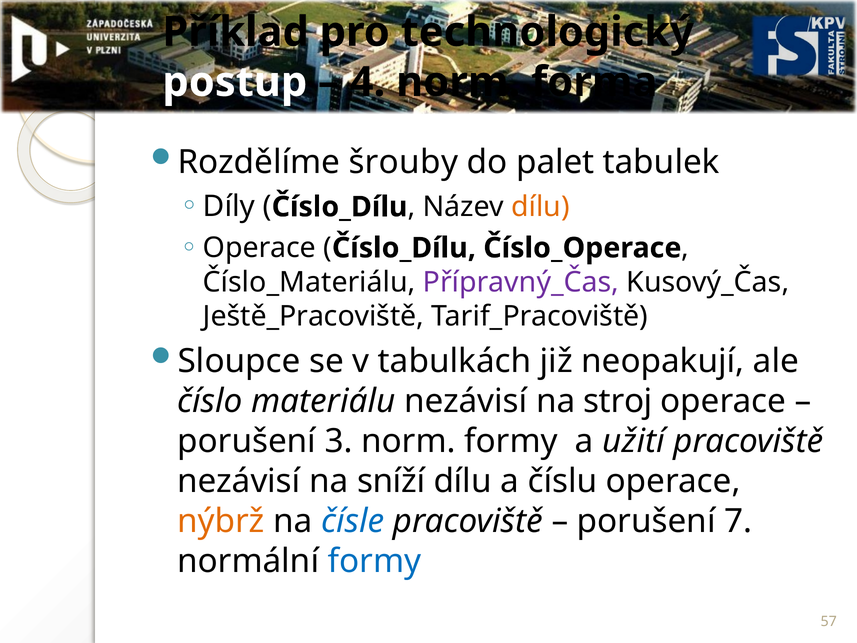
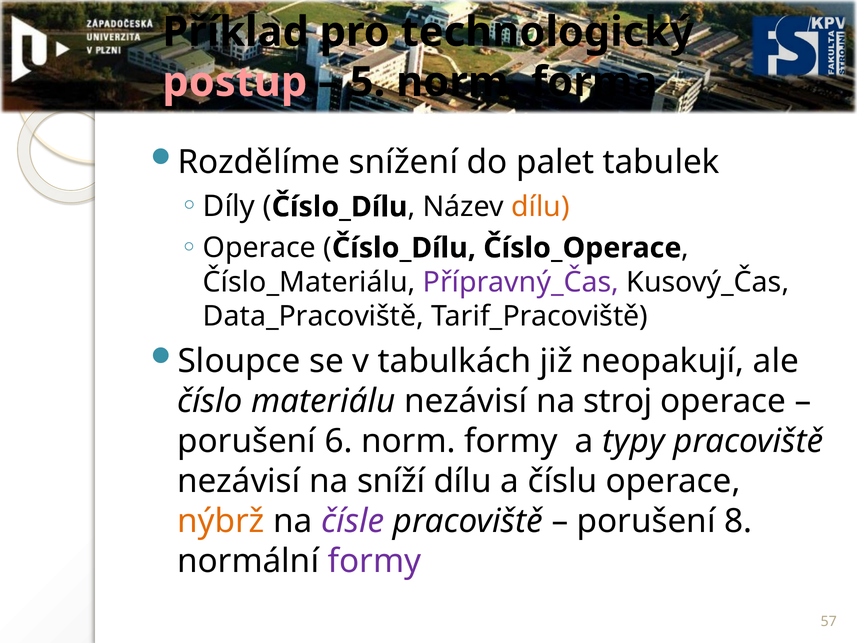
postup colour: white -> pink (235, 82)
4: 4 -> 5 (368, 82)
šrouby: šrouby -> snížení (403, 162)
Ještě_Pracoviště: Ještě_Pracoviště -> Data_Pracoviště (313, 316)
3: 3 -> 6 (339, 441)
užití: užití -> typy (634, 441)
čísle colour: blue -> purple (353, 521)
7: 7 -> 8 (738, 521)
formy colour: blue -> purple (374, 561)
